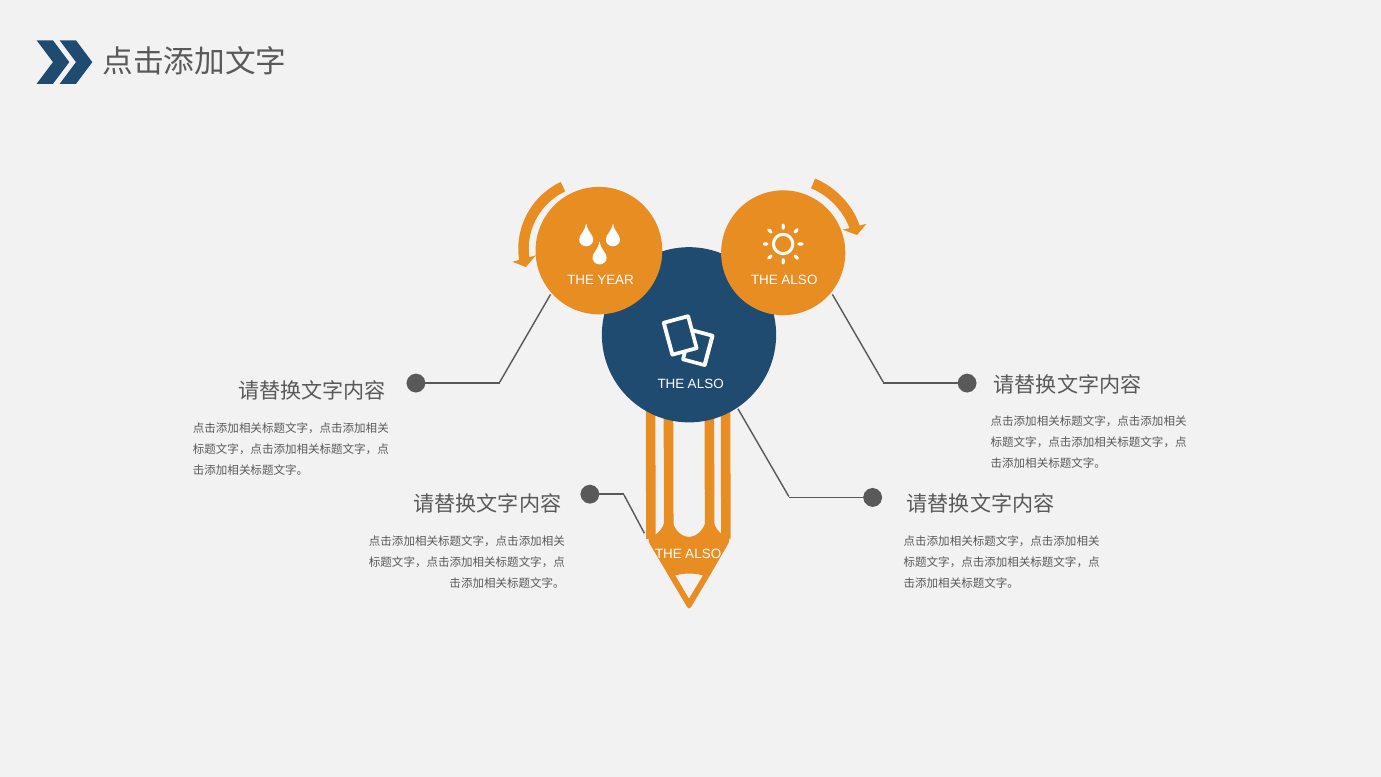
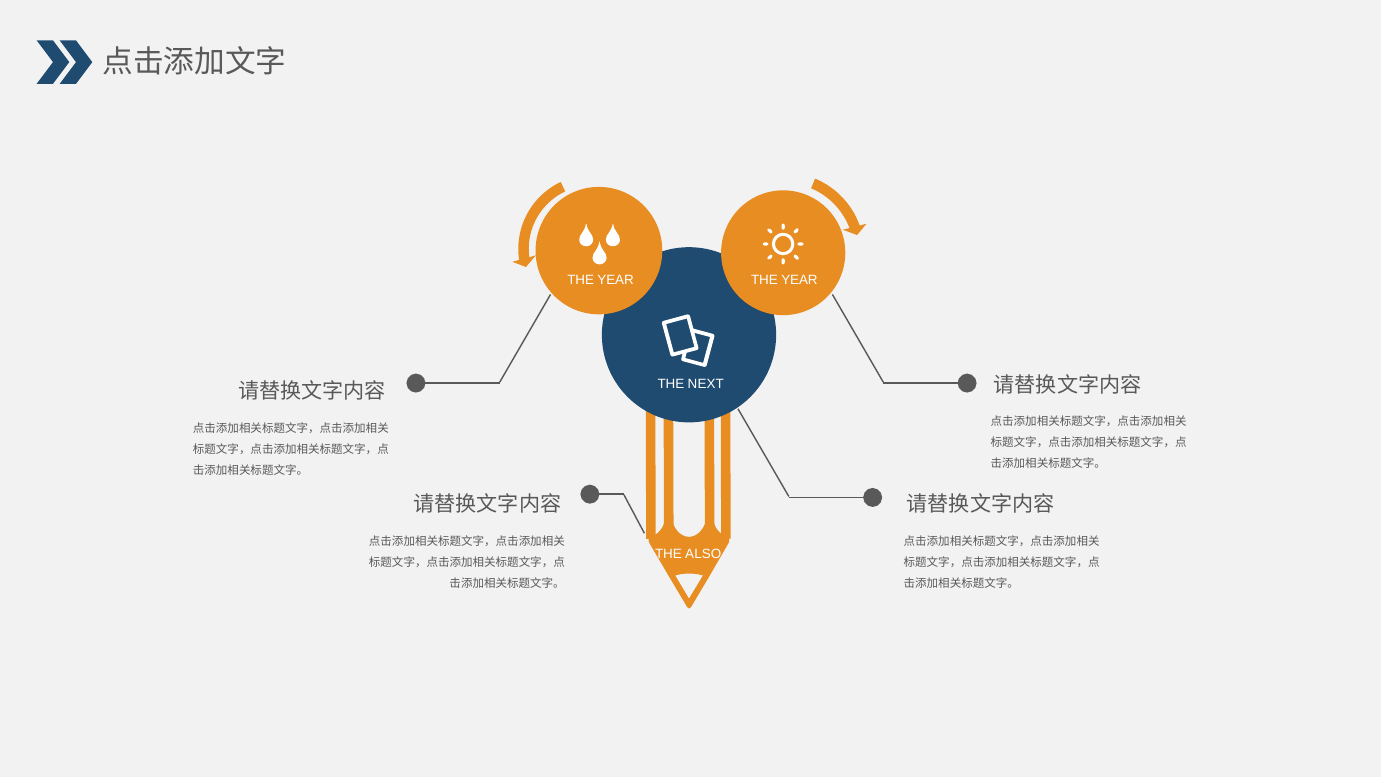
ALSO: ALSO -> YEAR (799, 280)
ALSO: ALSO -> NEXT (706, 384)
